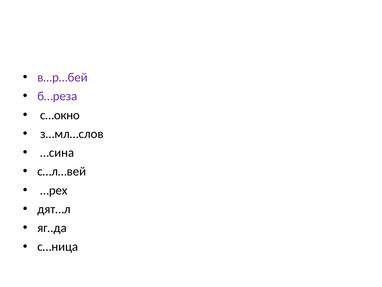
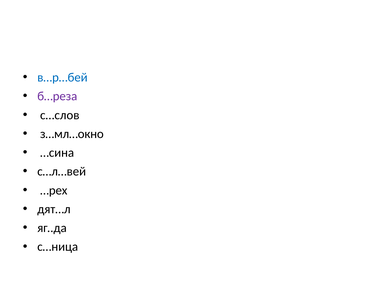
в…р…бей colour: purple -> blue (62, 77)
с…окно: с…окно -> с…слов (60, 115)
з…мл…слов: з…мл…слов -> з…мл…окно (72, 134)
